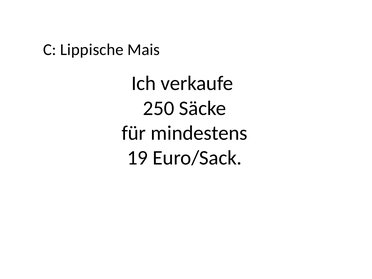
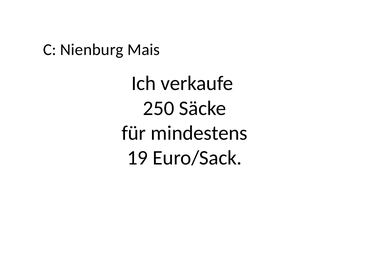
Lippische: Lippische -> Nienburg (92, 50)
